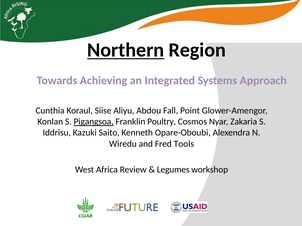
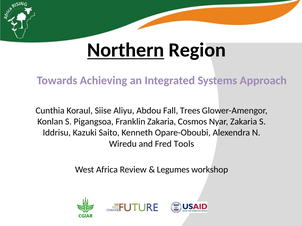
Point: Point -> Trees (190, 111)
Pigangsoa underline: present -> none (94, 122)
Franklin Poultry: Poultry -> Zakaria (162, 122)
